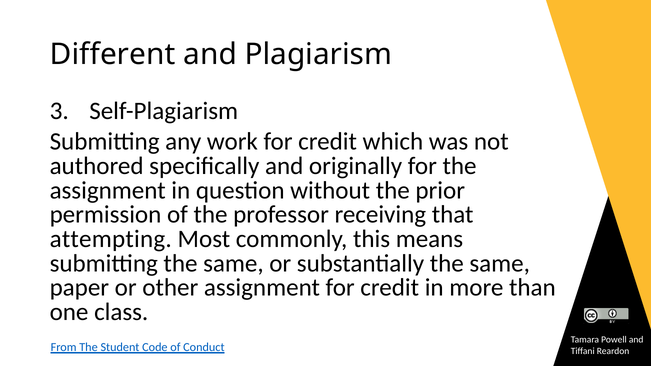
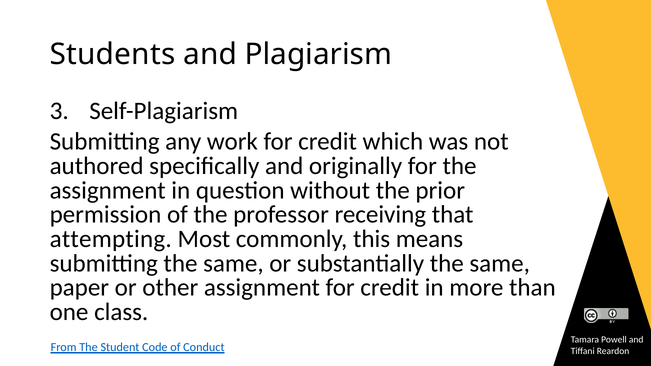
Different: Different -> Students (113, 55)
